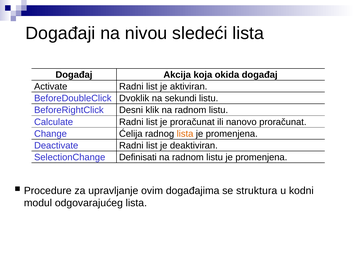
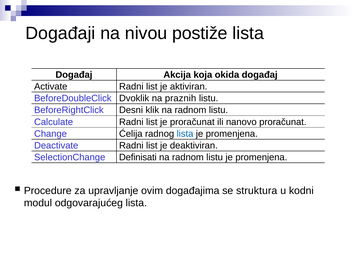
sledeći: sledeći -> postiže (200, 33)
sekundi: sekundi -> praznih (181, 98)
lista colour: orange -> blue (185, 134)
